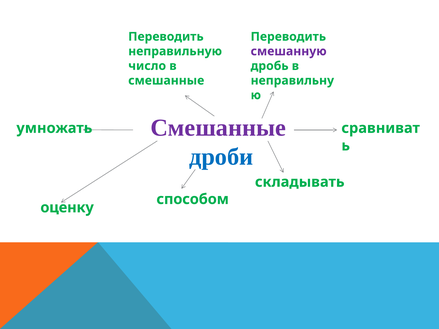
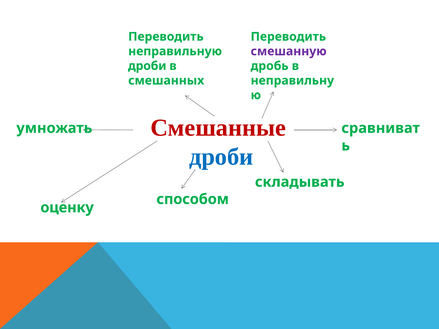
число: число -> дроби (147, 66)
смешанные: смешанные -> смешанных (166, 81)
Смешанные colour: purple -> red (218, 128)
